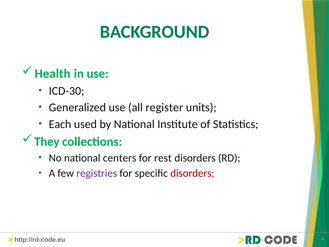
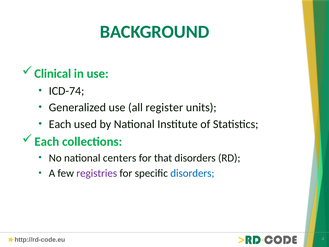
Health: Health -> Clinical (53, 74)
ICD-30: ICD-30 -> ICD-74 (67, 91)
They: They -> Each (47, 141)
rest: rest -> that (163, 158)
disorders colour: red -> blue (192, 173)
